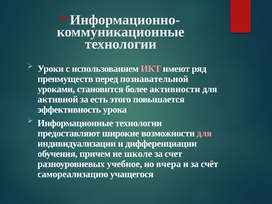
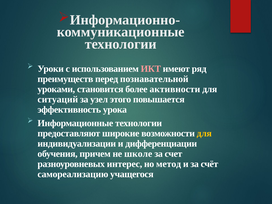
активной: активной -> ситуаций (58, 99)
есть: есть -> узел (99, 99)
для colour: pink -> yellow (204, 133)
учебное: учебное -> интерес (125, 164)
вчера: вчера -> метод (169, 164)
